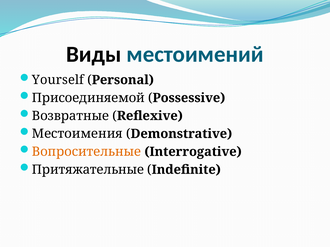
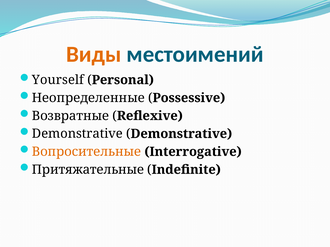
Виды colour: black -> orange (94, 55)
Присоединяемой: Присоединяемой -> Неопределенные (88, 98)
Местоимения: Местоимения -> Demonstrative (77, 134)
